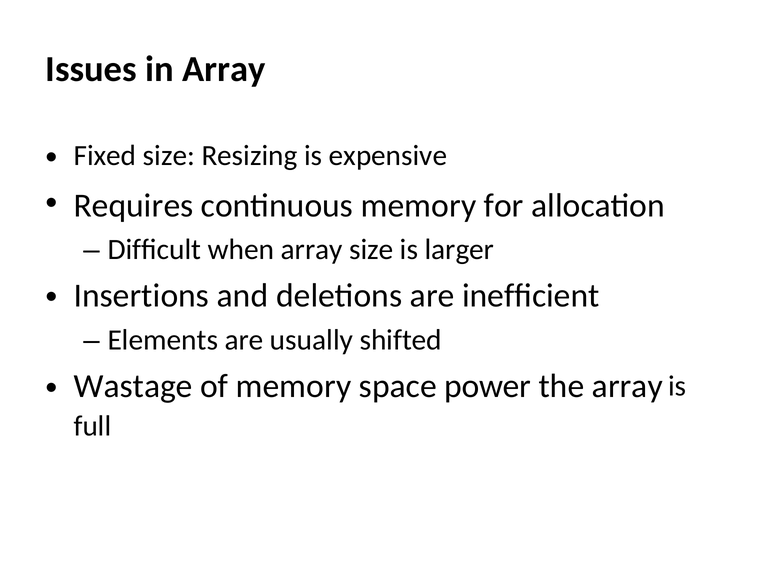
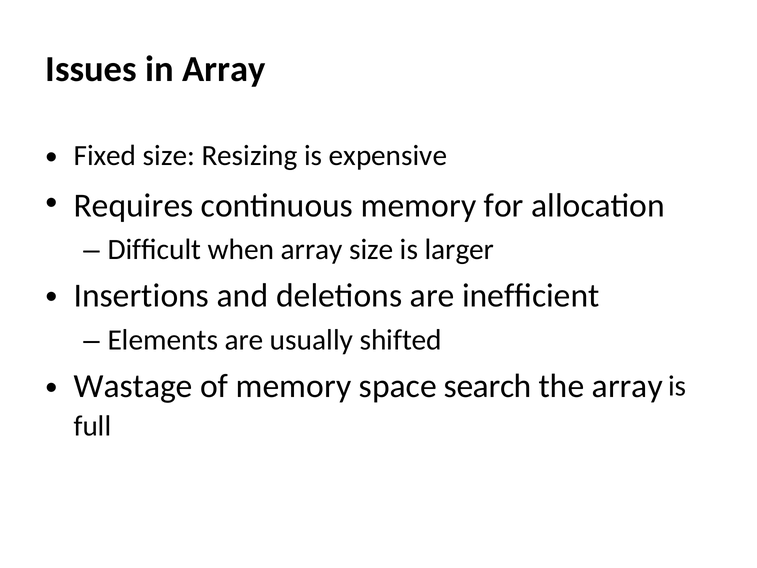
power: power -> search (488, 386)
